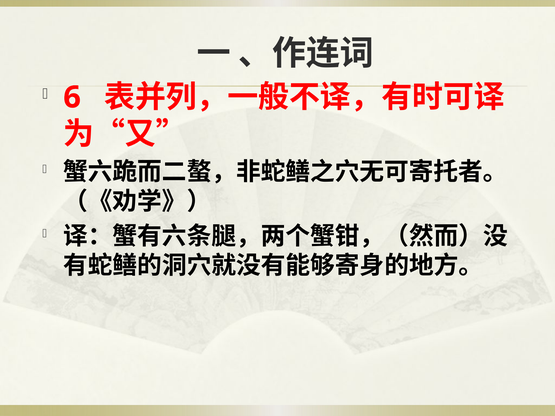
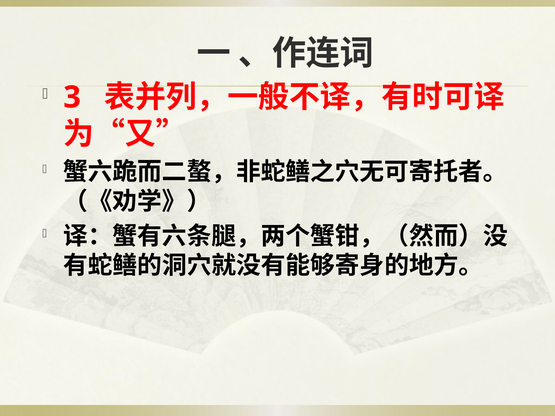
6: 6 -> 3 (72, 97)
